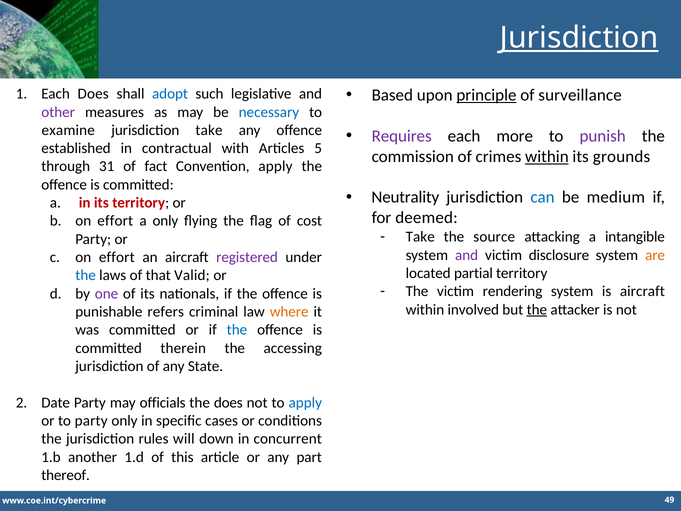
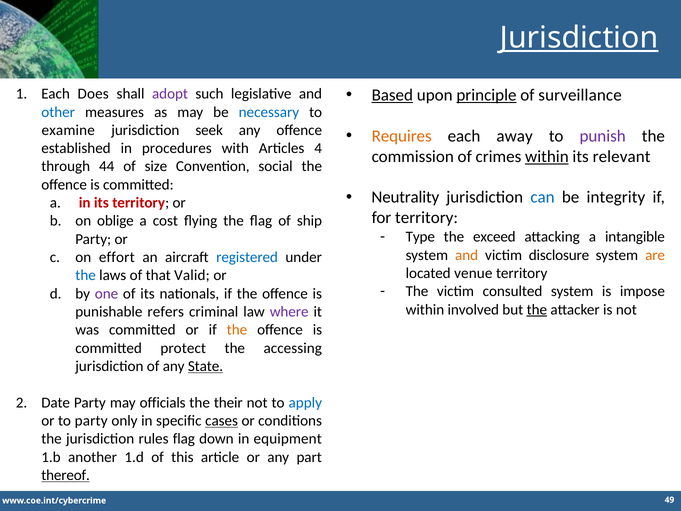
Based underline: none -> present (392, 95)
adopt colour: blue -> purple (170, 94)
other colour: purple -> blue (58, 112)
jurisdiction take: take -> seek (209, 130)
Requires colour: purple -> orange (402, 136)
more: more -> away (515, 136)
contractual: contractual -> procedures (177, 148)
5: 5 -> 4 (318, 148)
grounds: grounds -> relevant (622, 156)
31: 31 -> 44 (107, 166)
fact: fact -> size (156, 166)
Convention apply: apply -> social (276, 166)
medium: medium -> integrity (616, 197)
for deemed: deemed -> territory (427, 218)
effort: effort -> oblige (115, 221)
a only: only -> cost (165, 221)
cost: cost -> ship (309, 221)
Take: Take -> Type (420, 237)
source: source -> exceed (494, 237)
and colour: purple -> orange (467, 255)
registered colour: purple -> blue (247, 257)
partial: partial -> venue (473, 273)
rendering: rendering -> consulted (513, 291)
is aircraft: aircraft -> impose (642, 291)
where colour: orange -> purple (289, 312)
the colour: blue -> orange (237, 330)
therein: therein -> protect (183, 348)
State underline: none -> present (205, 366)
the does: does -> their (228, 402)
cases underline: none -> present (222, 421)
rules will: will -> flag (184, 439)
concurrent: concurrent -> equipment (288, 439)
thereof underline: none -> present (66, 475)
